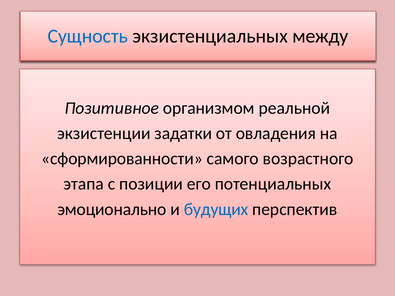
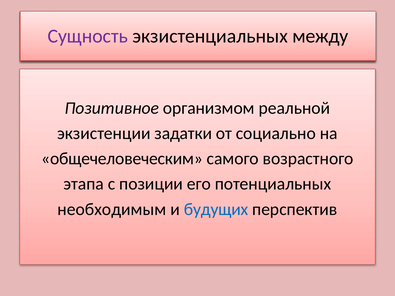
Сущность colour: blue -> purple (88, 36)
овладения: овладения -> социально (276, 133)
сформированности: сформированности -> общечеловеческим (122, 159)
эмоционально: эмоционально -> необходимым (112, 209)
